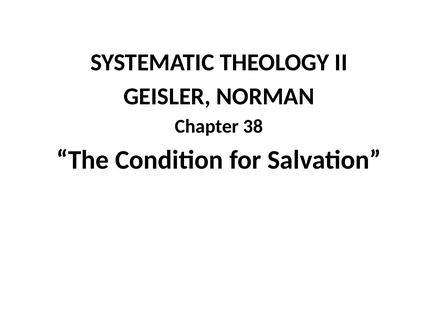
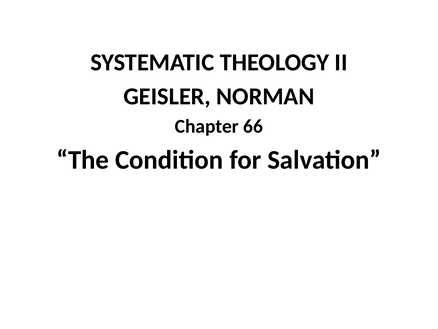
38: 38 -> 66 (253, 126)
